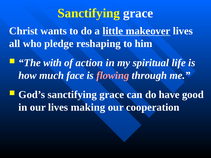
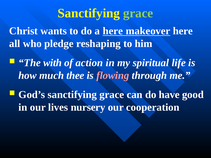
grace colour: white -> light green (138, 13)
a little: little -> here (113, 31)
makeover lives: lives -> here (183, 31)
face: face -> thee (75, 76)
making: making -> nursery (88, 107)
